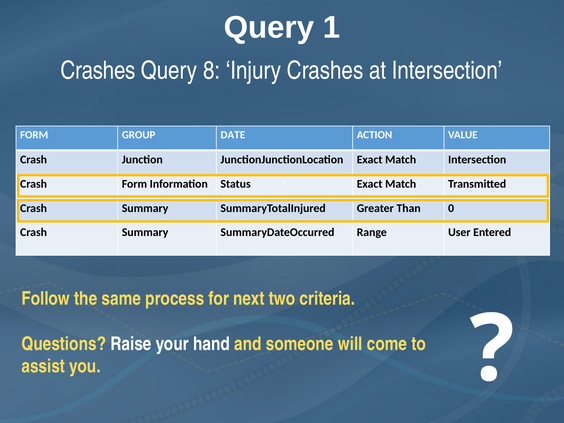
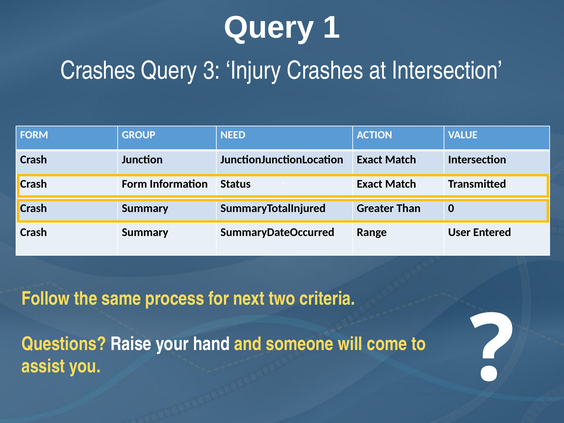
8: 8 -> 3 (212, 70)
DATE: DATE -> NEED (233, 135)
